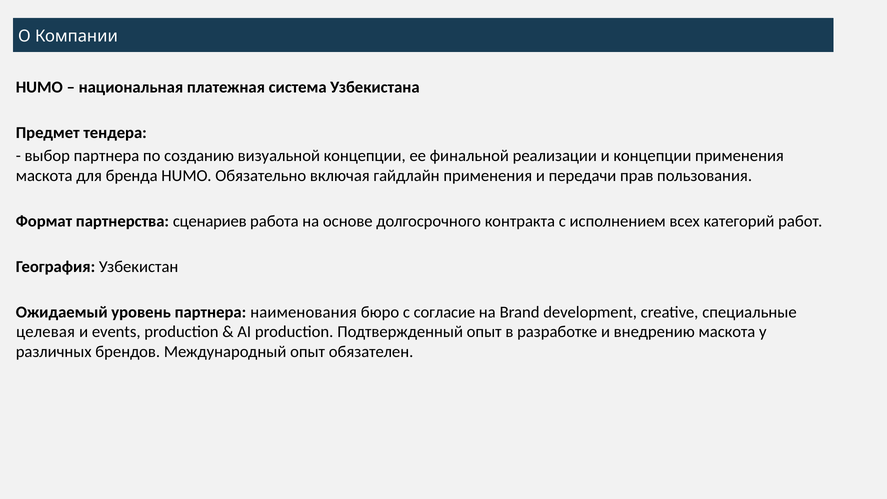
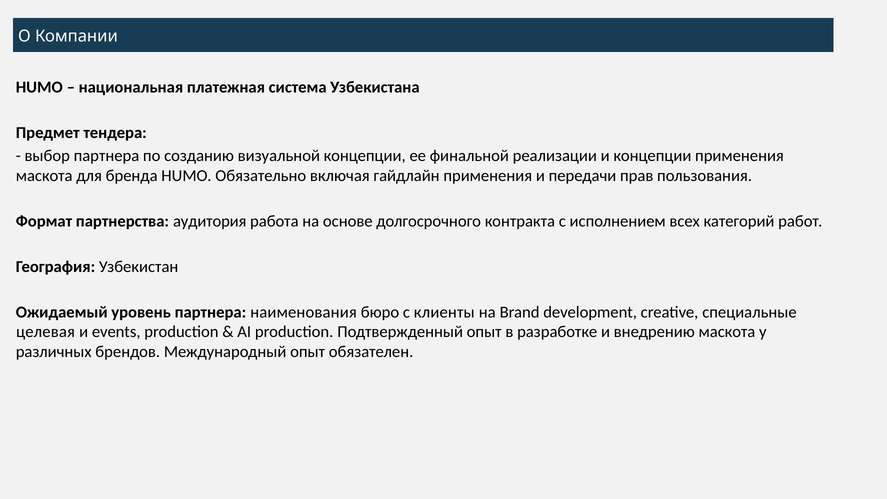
сценариев: сценариев -> аудитория (210, 221)
согласие: согласие -> клиенты (444, 312)
